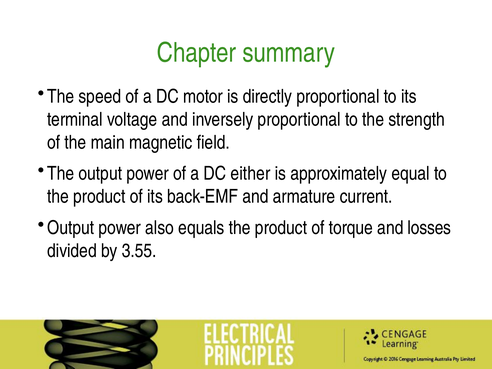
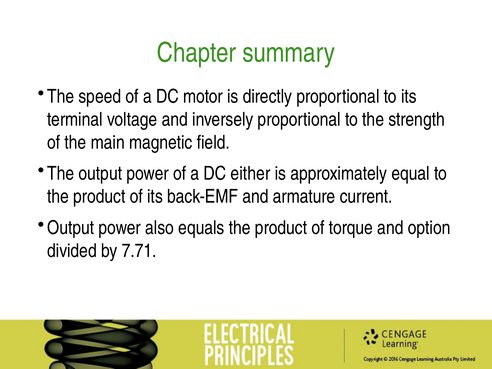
losses: losses -> option (429, 228)
3.55: 3.55 -> 7.71 (139, 251)
